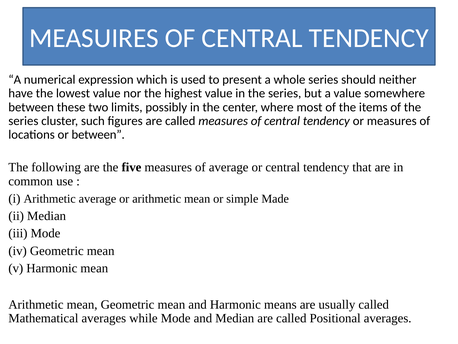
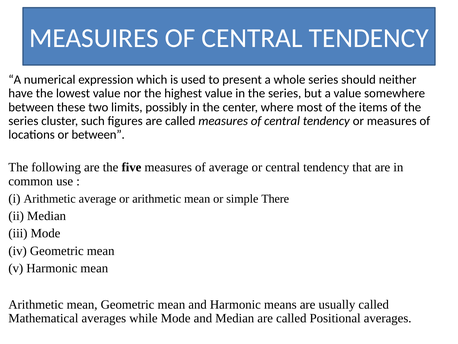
Made: Made -> There (275, 199)
